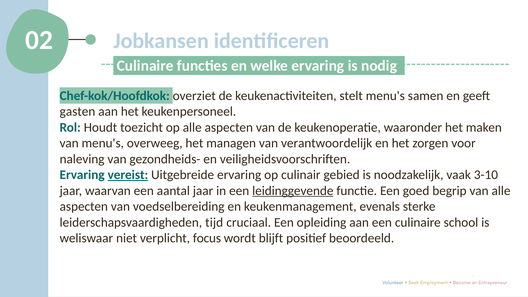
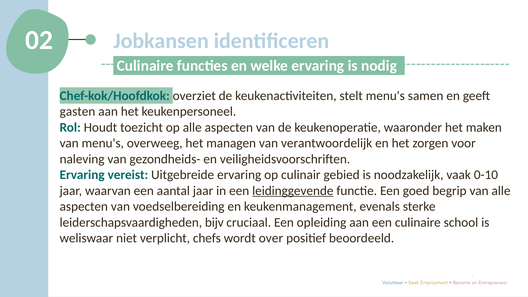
vereist underline: present -> none (128, 175)
3-10: 3-10 -> 0-10 (486, 175)
tijd: tijd -> bijv (214, 222)
focus: focus -> chefs (207, 238)
blijft: blijft -> over (271, 238)
